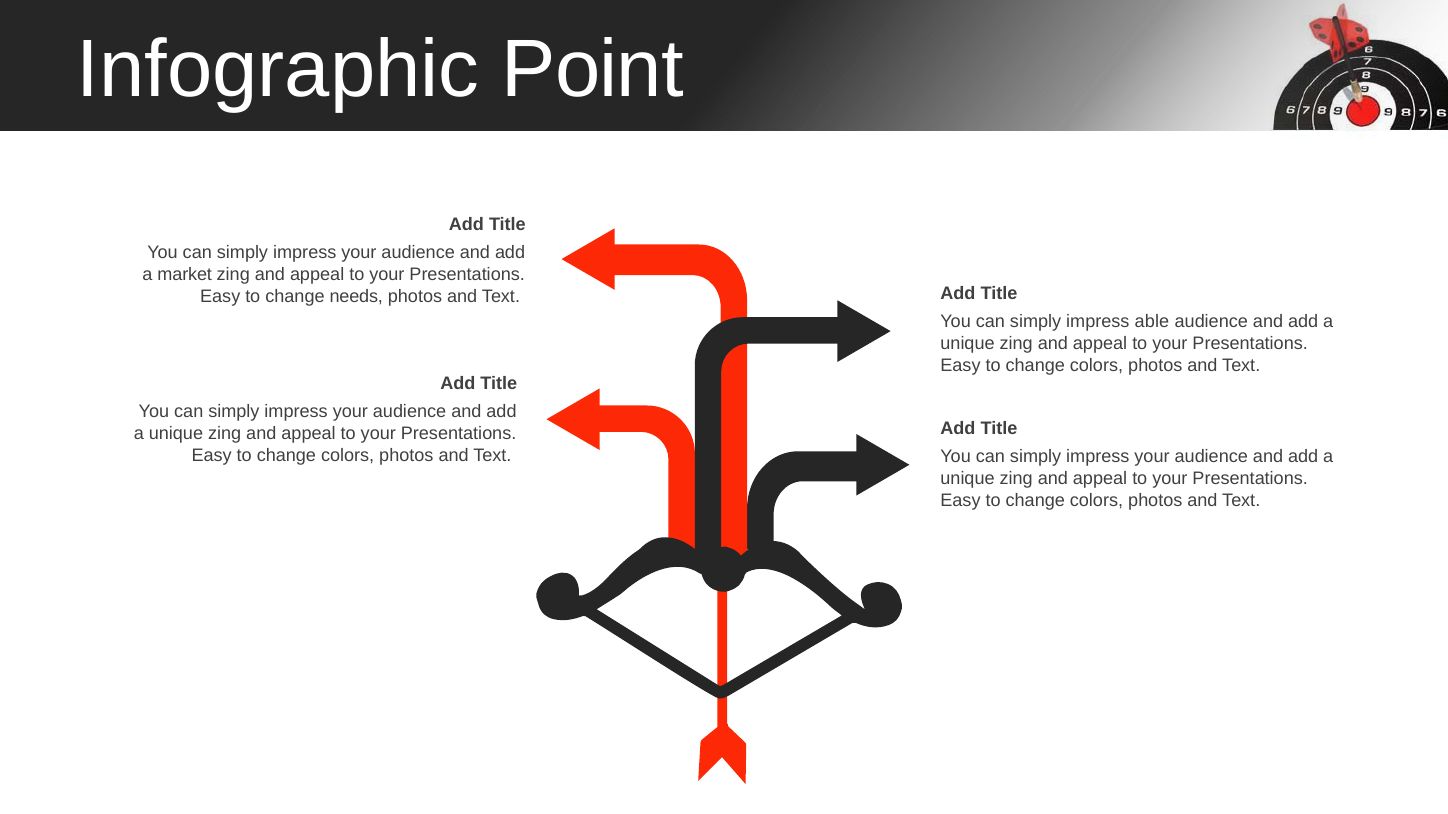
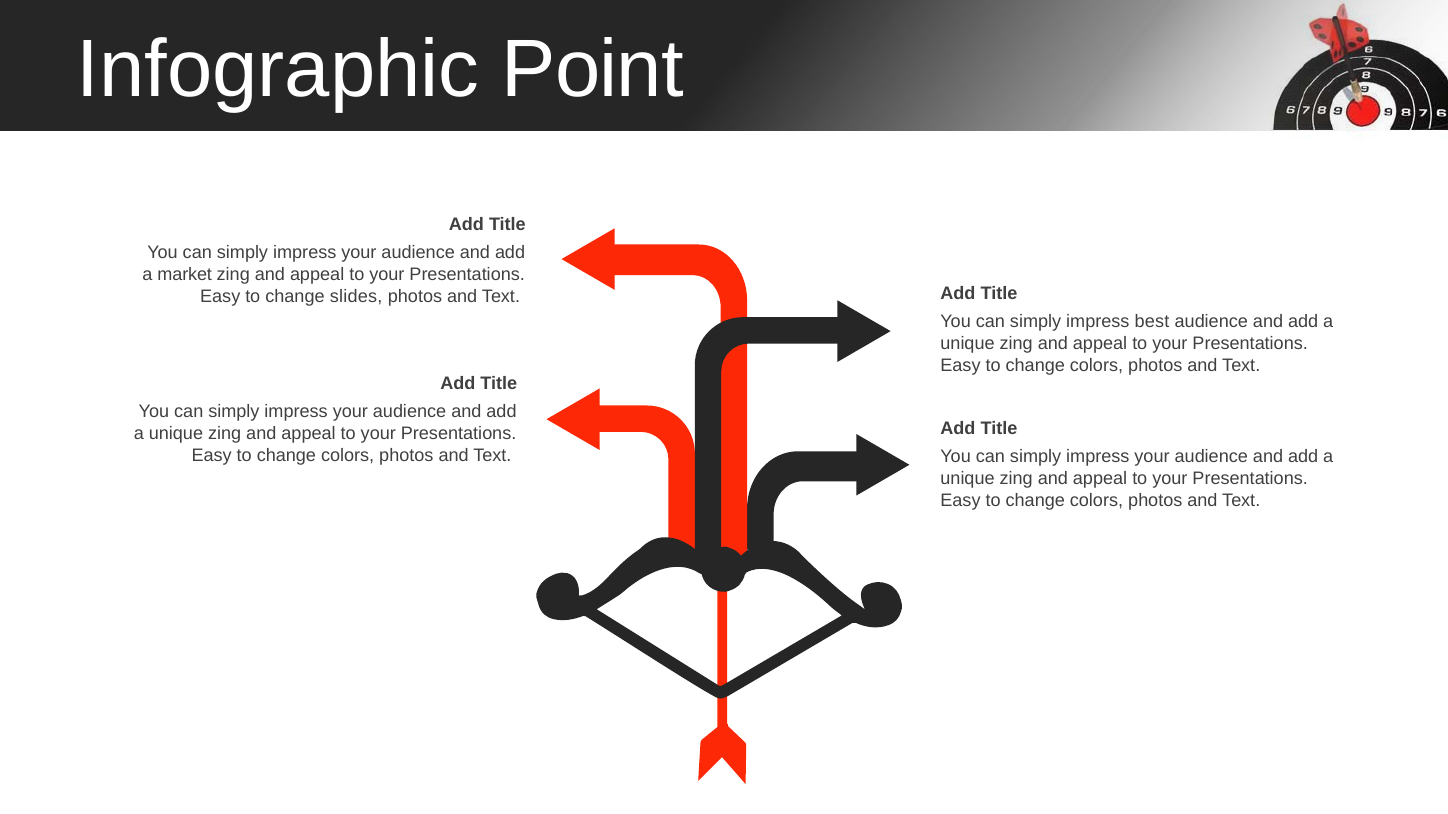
needs: needs -> slides (356, 297)
able: able -> best (1152, 322)
